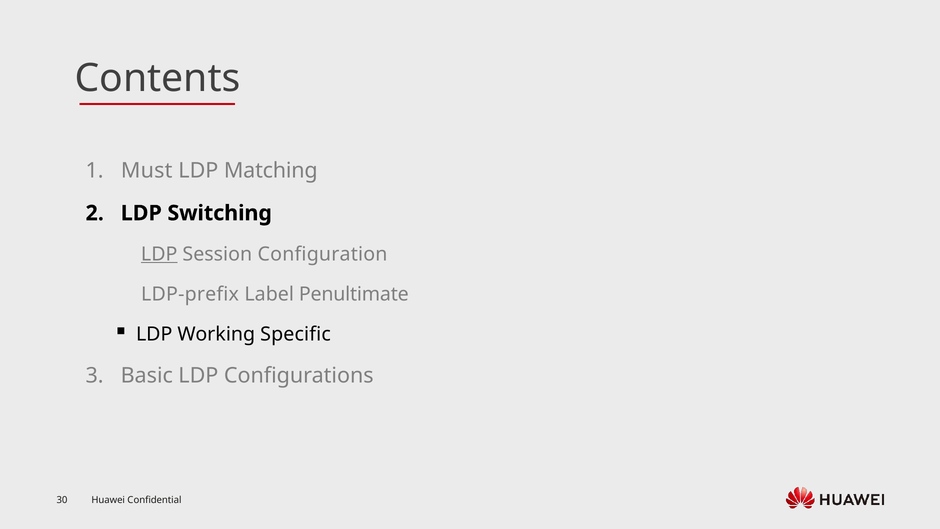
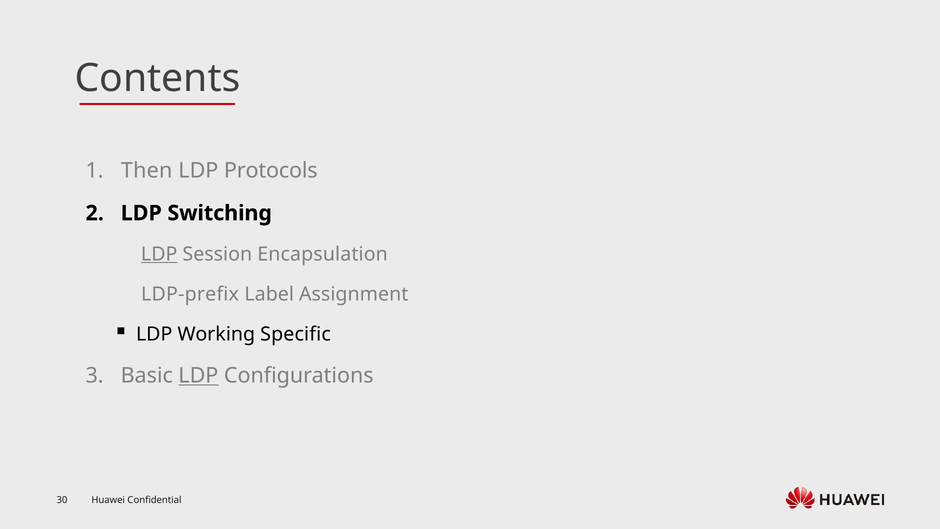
Must: Must -> Then (147, 170)
Matching: Matching -> Protocols (271, 170)
Configuration: Configuration -> Encapsulation (323, 254)
Penultimate: Penultimate -> Assignment (354, 294)
LDP underline: none -> present (198, 375)
